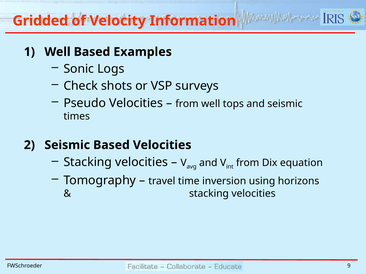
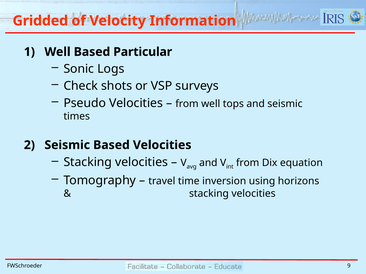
Examples: Examples -> Particular (143, 52)
